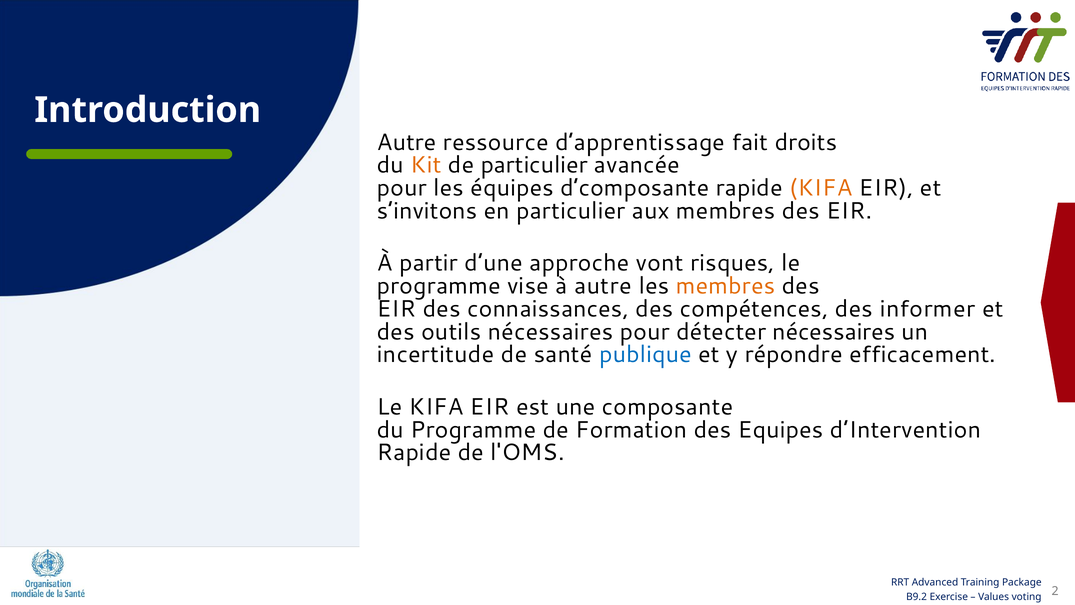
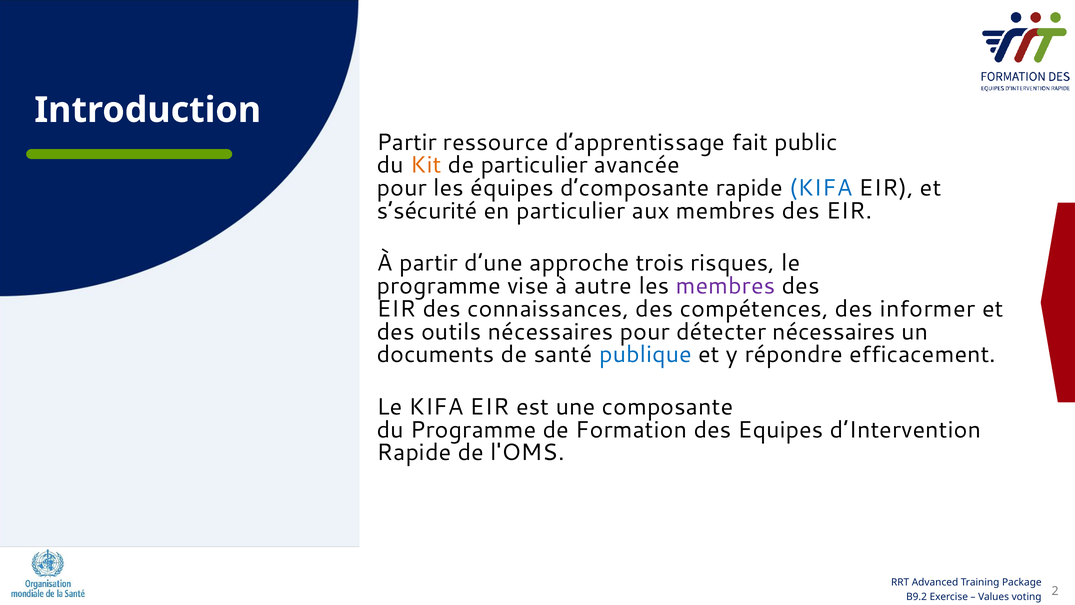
Autre: Autre -> Partir (407, 142)
droits: droits -> public (806, 142)
KIFA colour: orange -> blue (821, 188)
s’invitons: s’invitons -> s’sécurité (427, 211)
vont: vont -> trois (660, 263)
membres colour: orange -> purple (726, 286)
incertitude: incertitude -> documents (436, 355)
